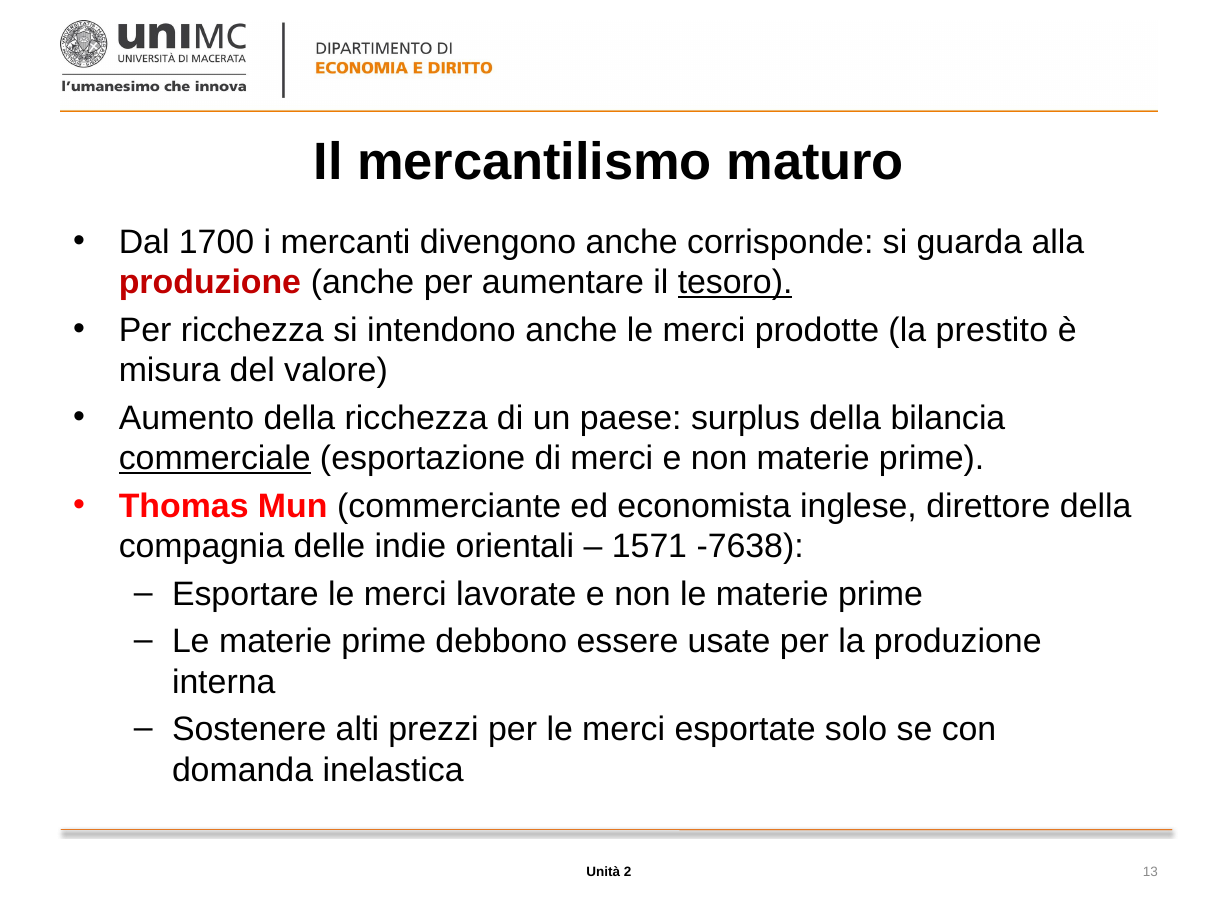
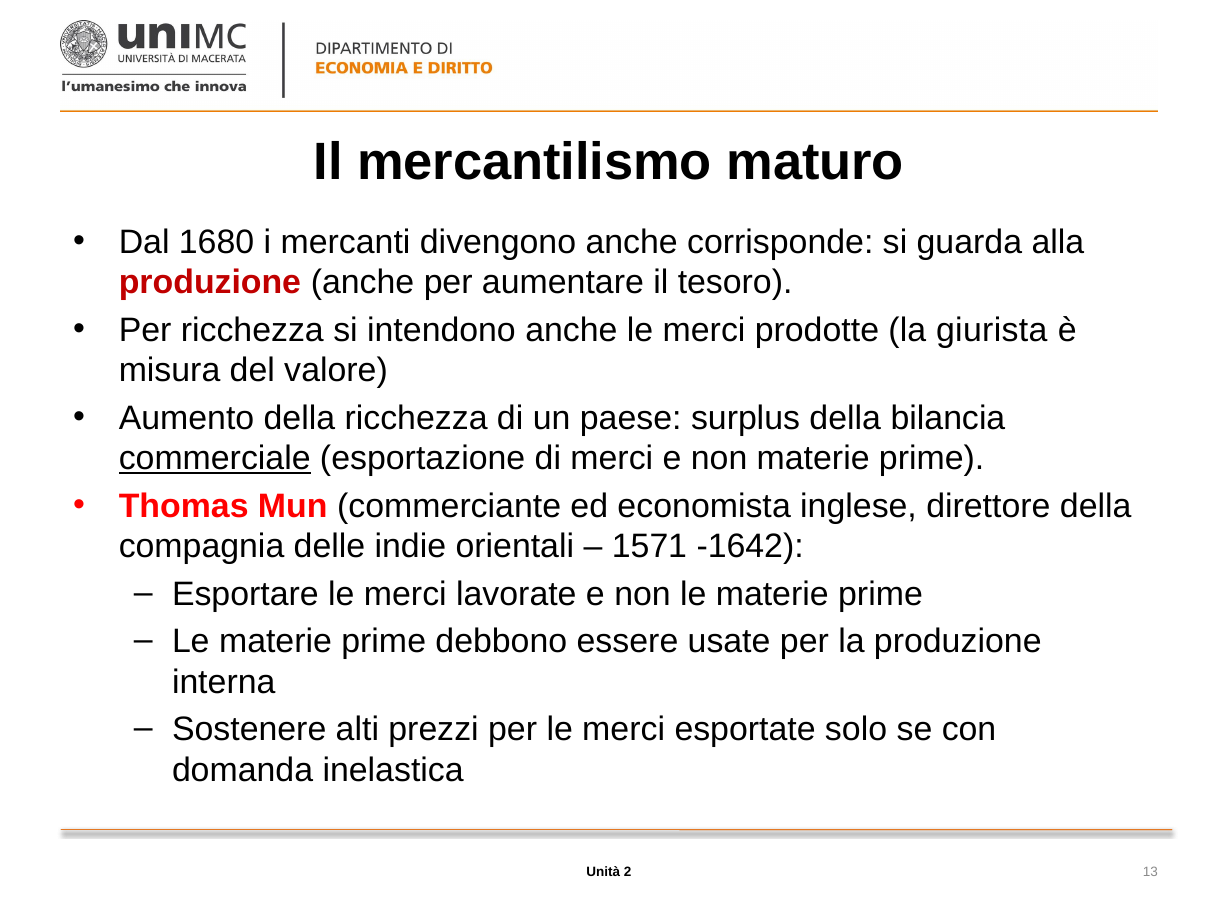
1700: 1700 -> 1680 (217, 242)
tesoro underline: present -> none (735, 283)
prestito: prestito -> giurista (992, 330)
-7638: -7638 -> -1642 (750, 547)
